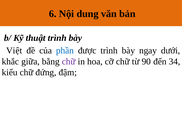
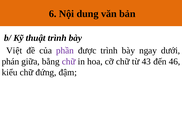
phần colour: blue -> purple (65, 51)
khắc: khắc -> phán (10, 62)
90: 90 -> 43 (146, 62)
34: 34 -> 46 (174, 62)
